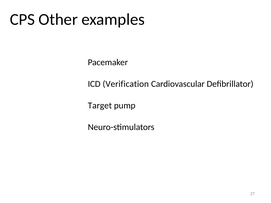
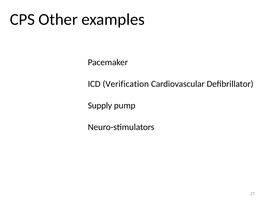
Target: Target -> Supply (100, 106)
